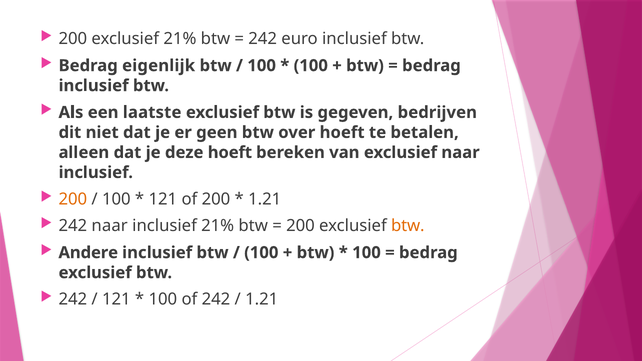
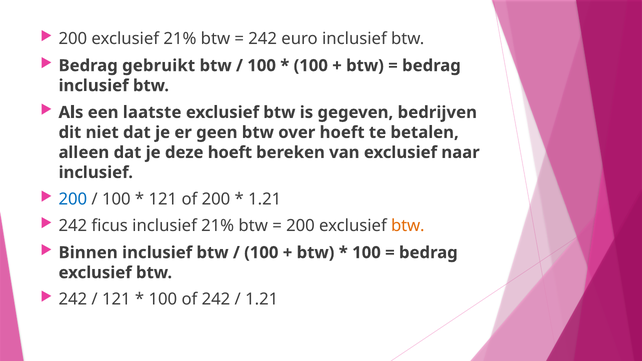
eigenlijk: eigenlijk -> gebruikt (159, 66)
200 colour: orange -> blue (73, 199)
242 naar: naar -> ficus (110, 226)
Andere: Andere -> Binnen (88, 253)
